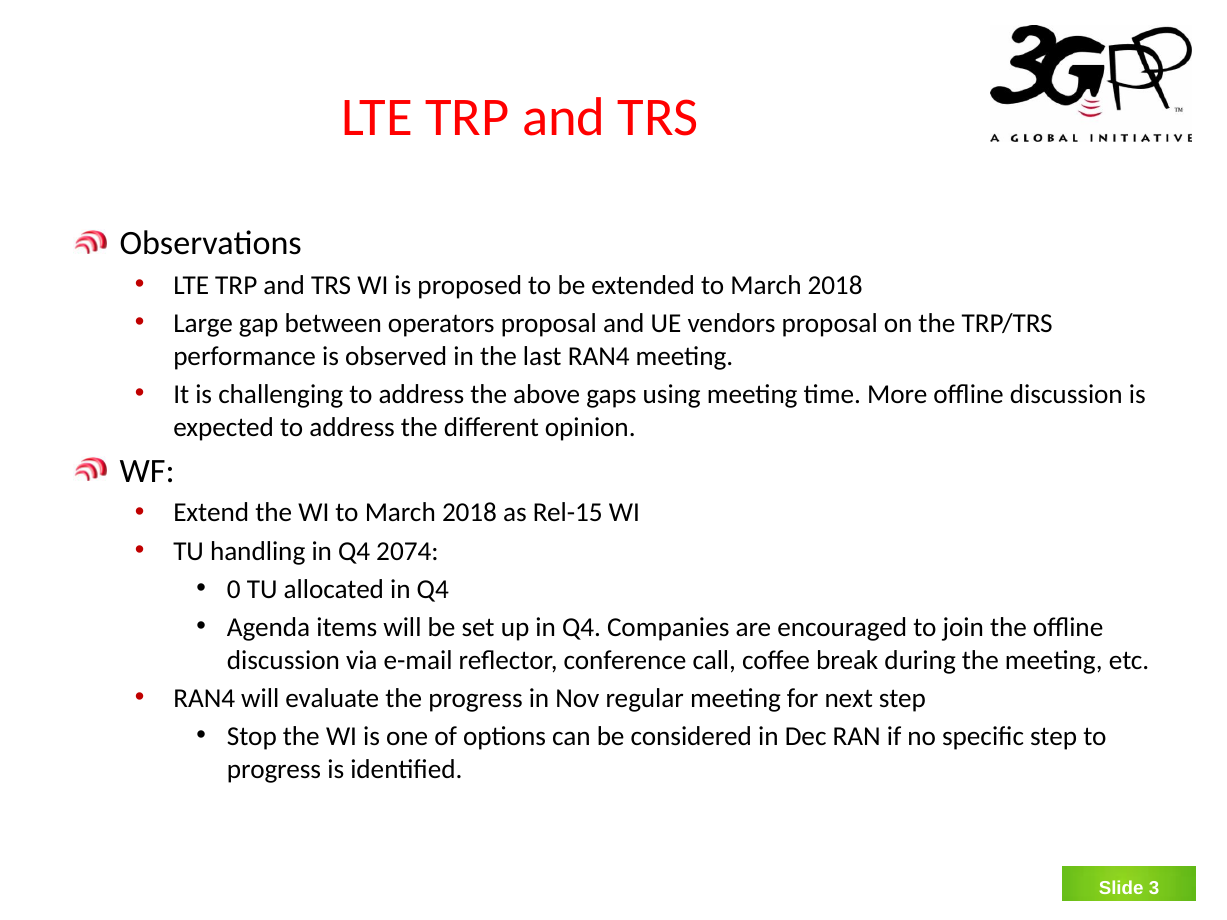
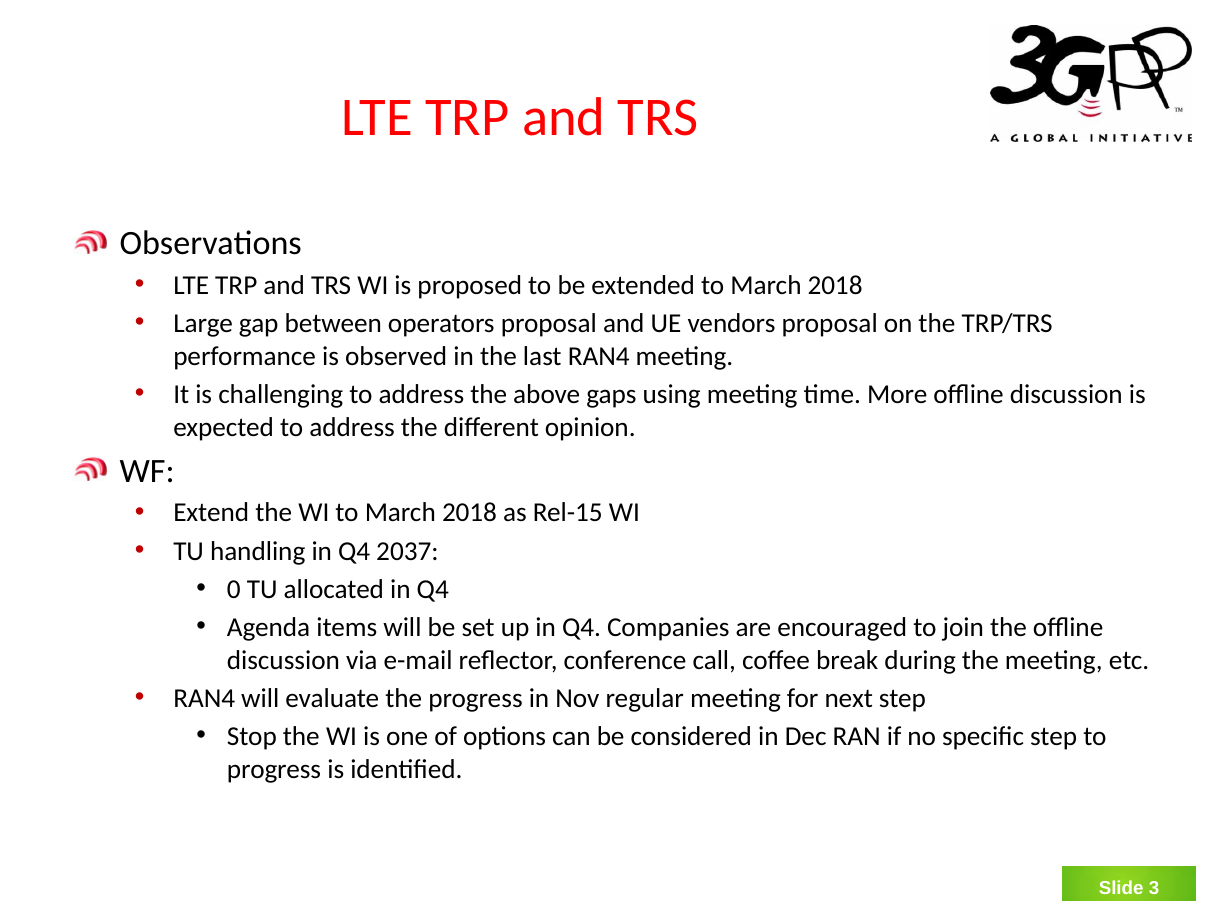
2074: 2074 -> 2037 (407, 551)
